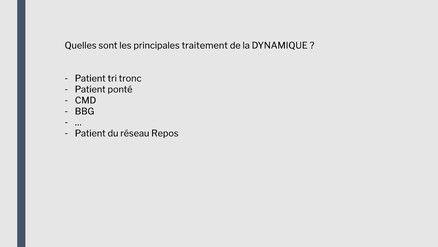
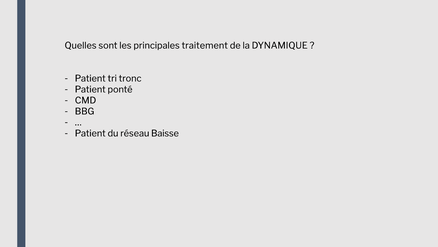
Repos: Repos -> Baisse (165, 133)
